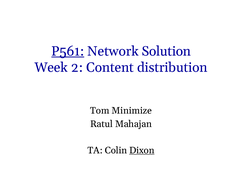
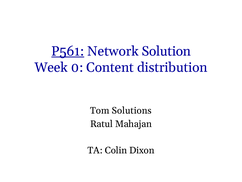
2: 2 -> 0 (77, 67)
Minimize: Minimize -> Solutions (132, 110)
Dixon underline: present -> none (142, 150)
